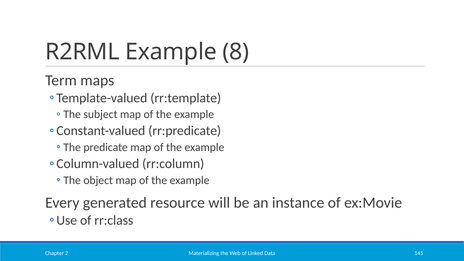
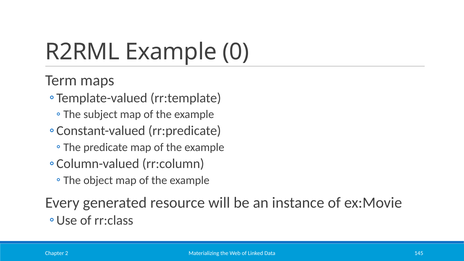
8: 8 -> 0 (236, 52)
